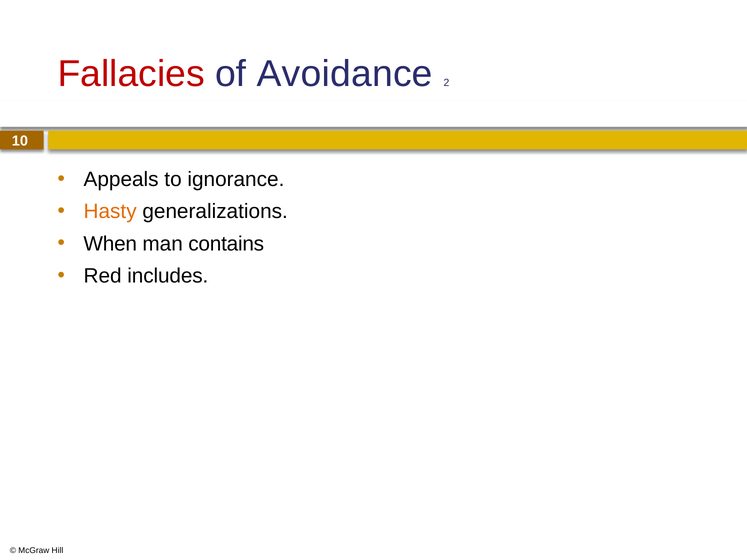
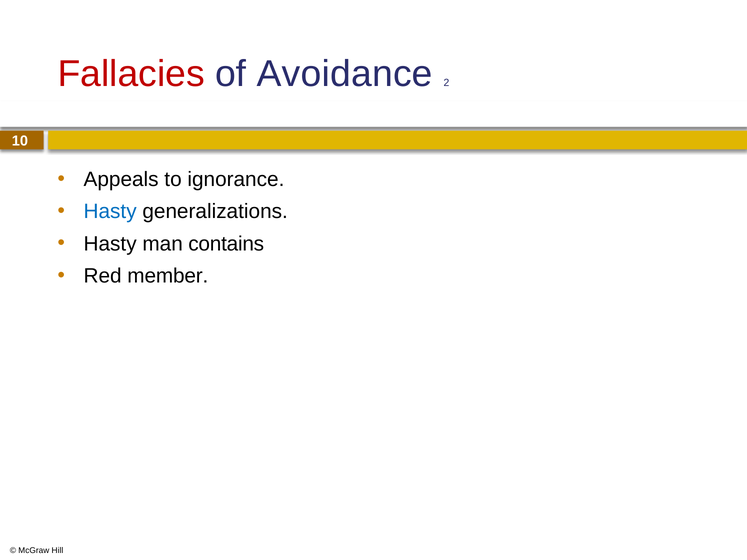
Hasty colour: orange -> blue (110, 212)
When: When -> Hasty (110, 244)
includes: includes -> member (168, 276)
